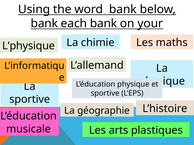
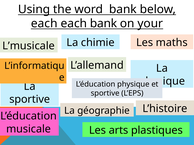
bank: bank -> each (44, 24)
L’physique: L’physique -> L’musicale (29, 46)
